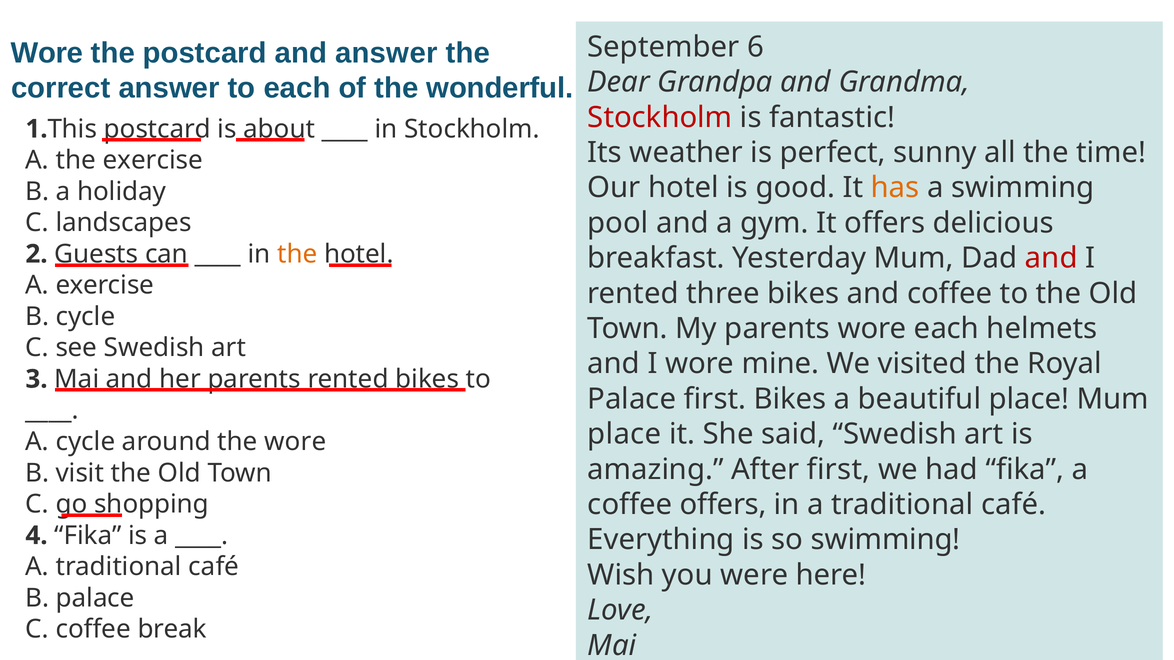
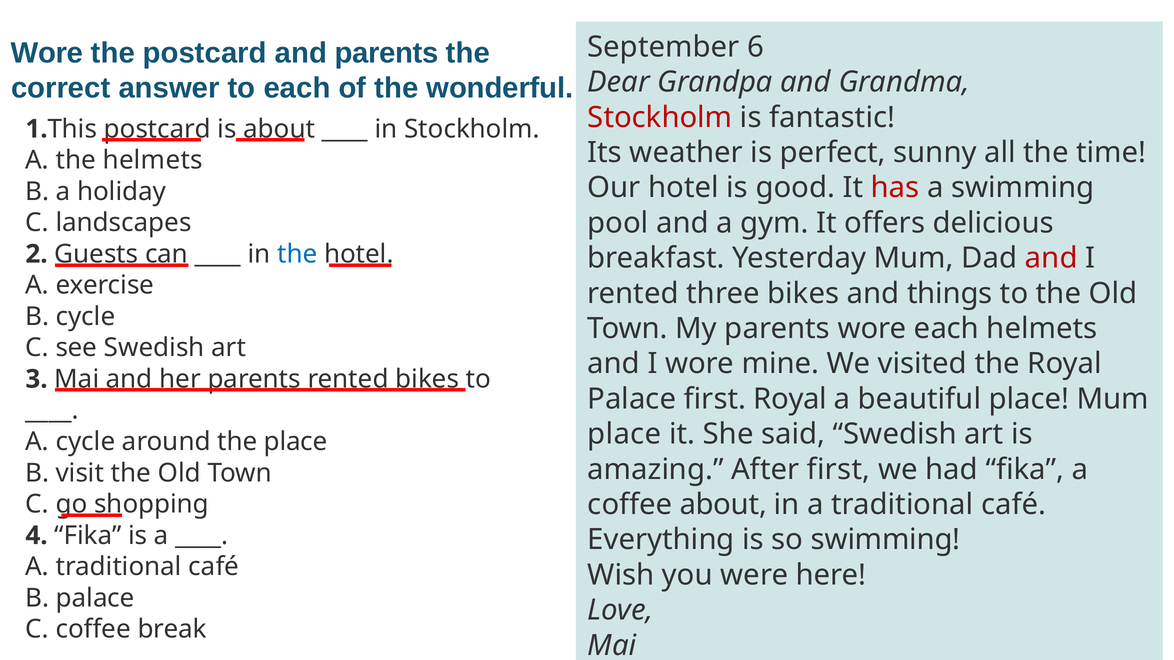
and answer: answer -> parents (387, 53)
the exercise: exercise -> helmets (153, 160)
has colour: orange -> red (895, 188)
the colour: orange -> blue (297, 254)
and coffee: coffee -> things (950, 294)
first Bikes: Bikes -> Royal (790, 399)
the wore: wore -> place (296, 442)
coffee offers: offers -> about (723, 505)
